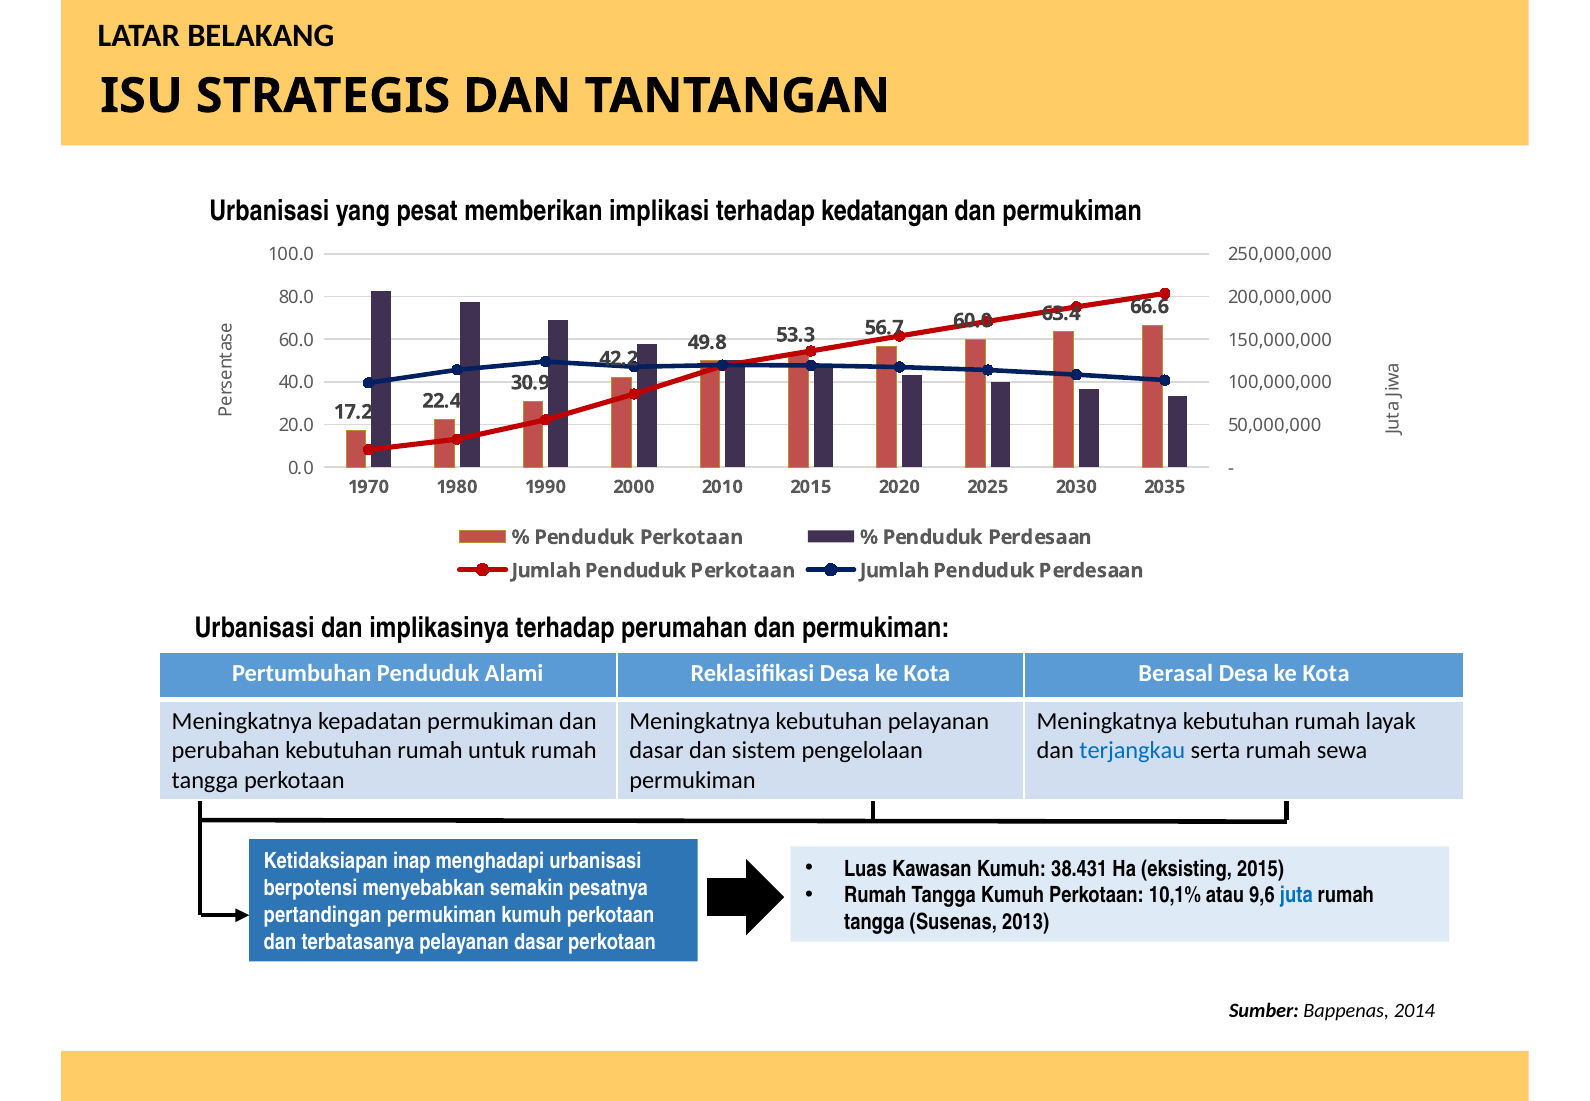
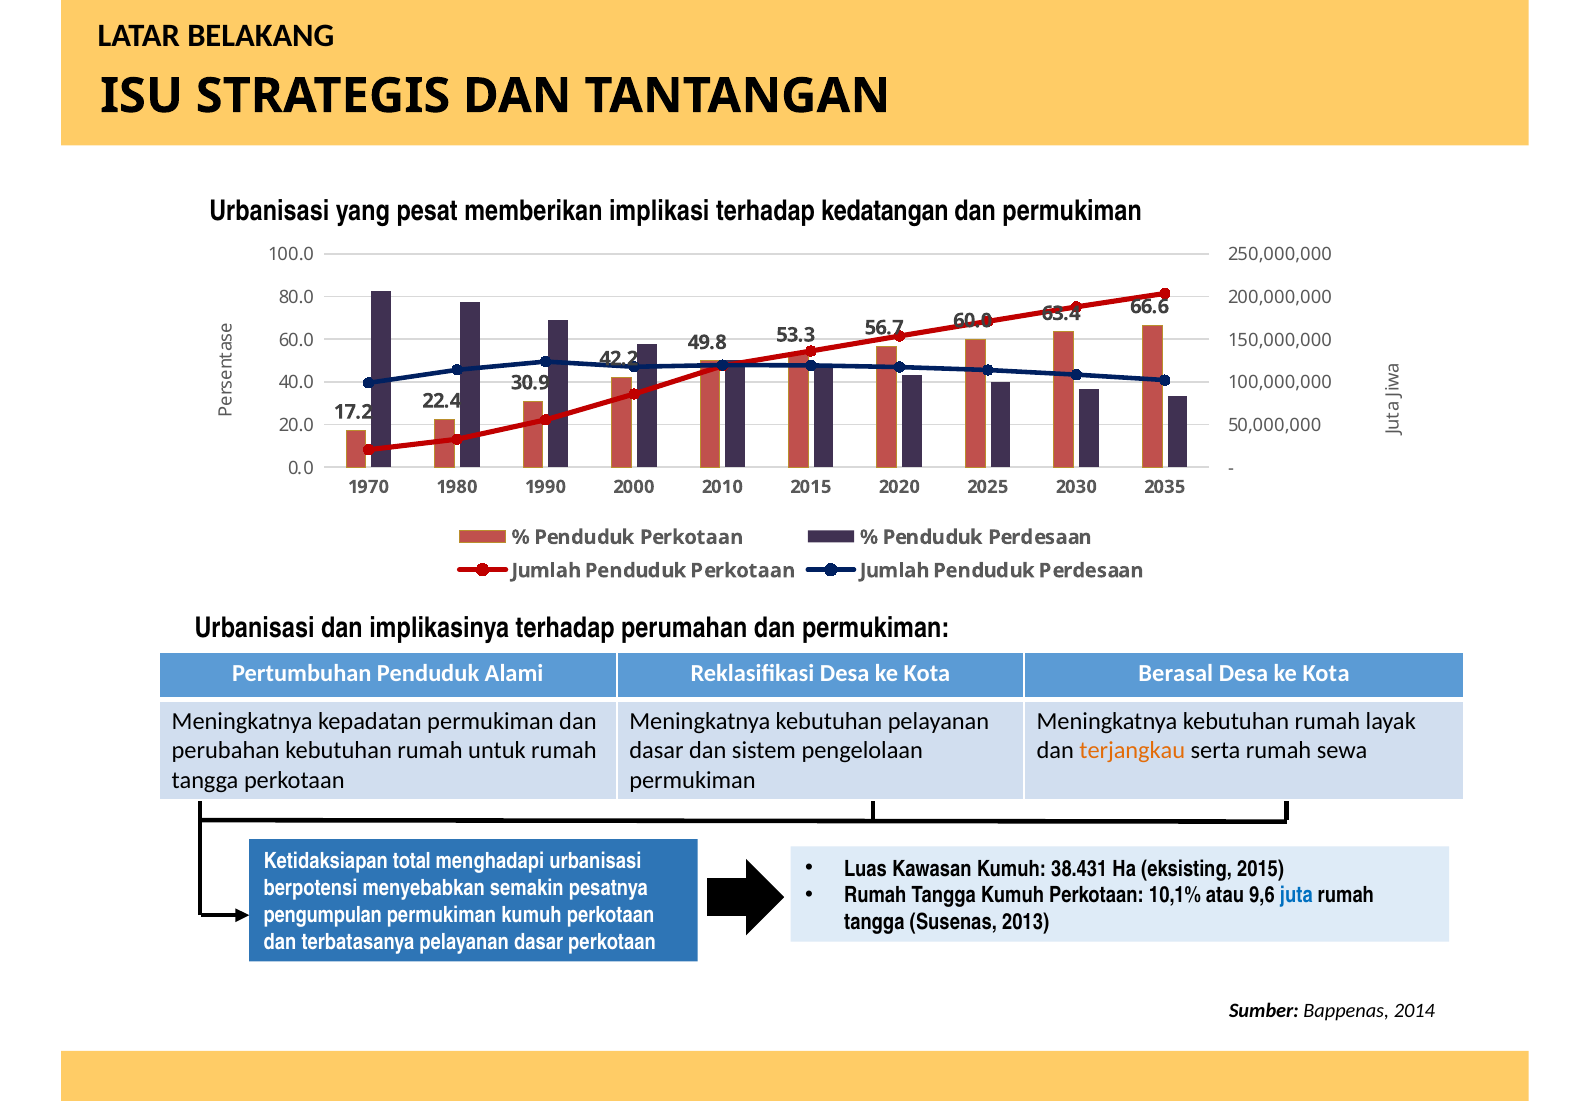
terjangkau colour: blue -> orange (1132, 751)
inap: inap -> total (412, 861)
pertandingan: pertandingan -> pengumpulan (323, 915)
